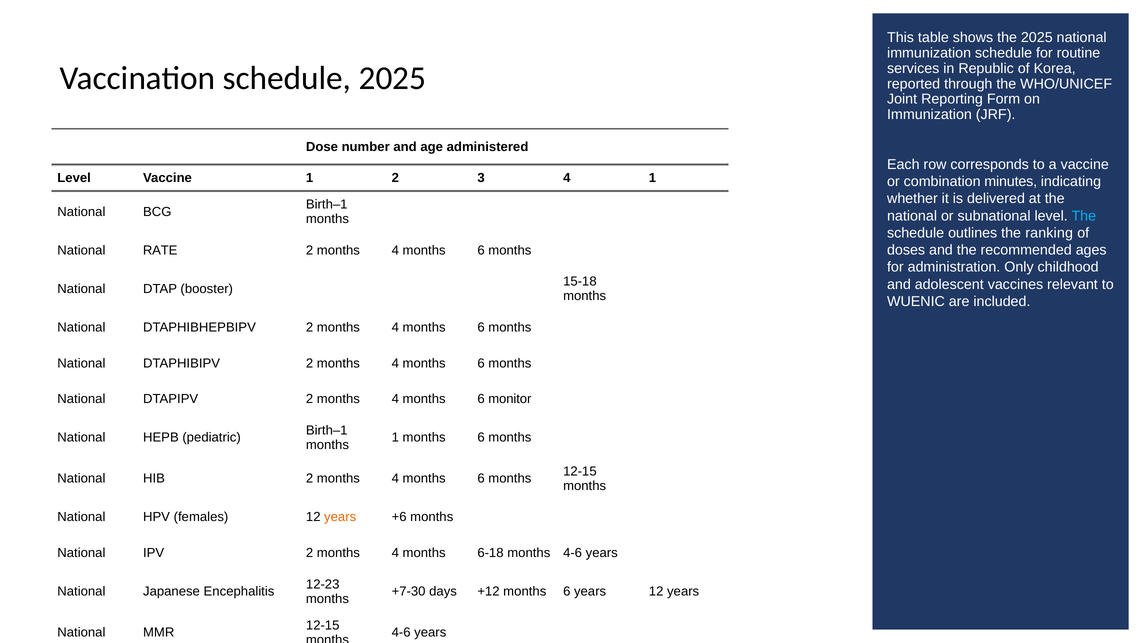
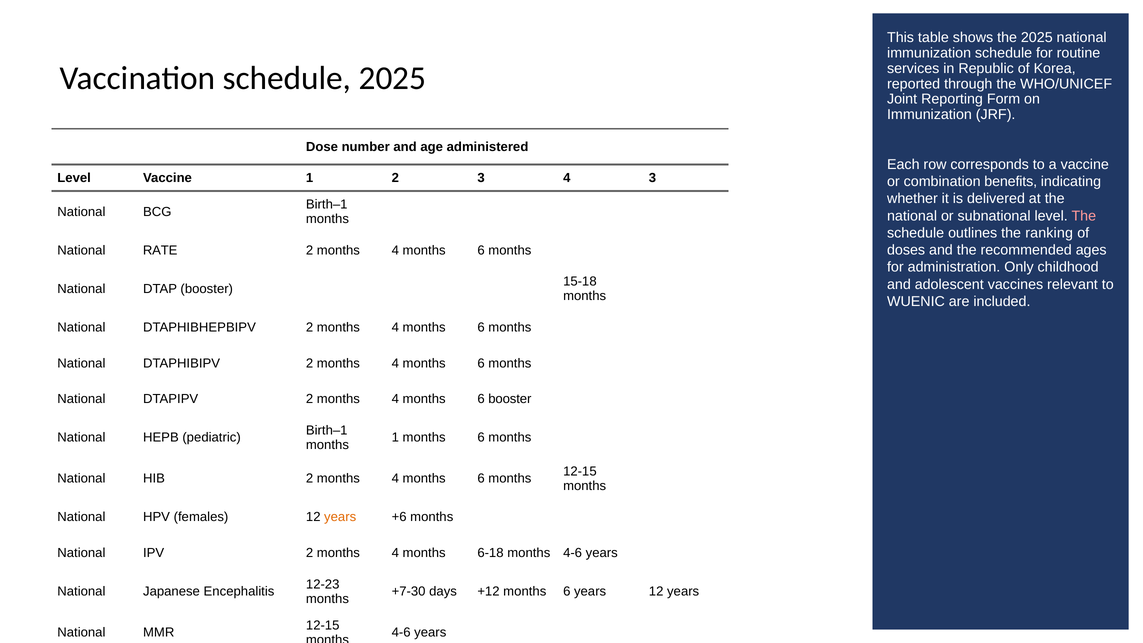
4 1: 1 -> 3 (653, 178)
minutes: minutes -> benefits (1011, 181)
The colour: light blue -> pink (1084, 216)
6 monitor: monitor -> booster (510, 399)
